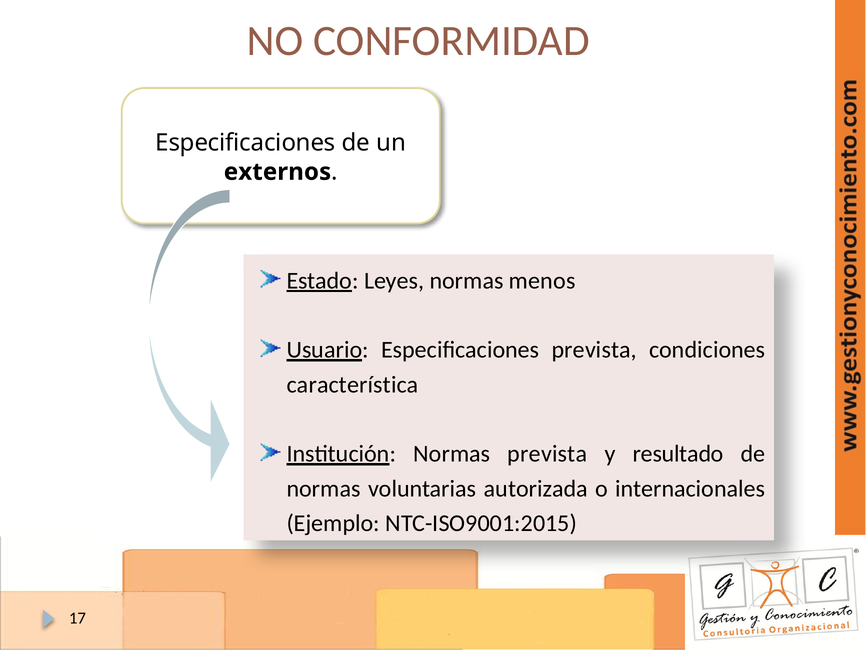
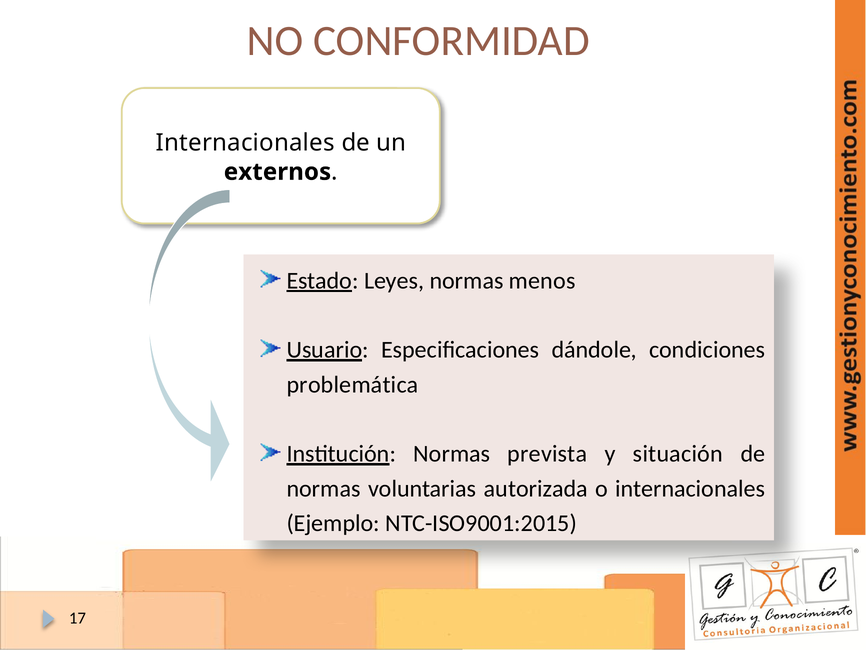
Especificaciones: Especificaciones -> Internacionales (245, 143)
Especificaciones prevista: prevista -> dándole (594, 350)
característica: característica -> problemática (353, 384)
resultado: resultado -> situación (678, 454)
